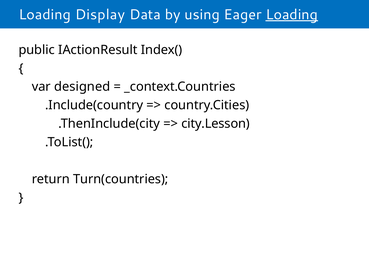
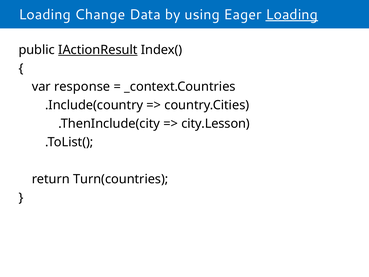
Display: Display -> Change (100, 15)
IActionResult underline: none -> present (98, 50)
designed: designed -> response (82, 87)
